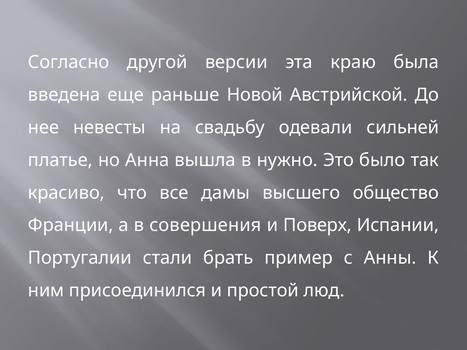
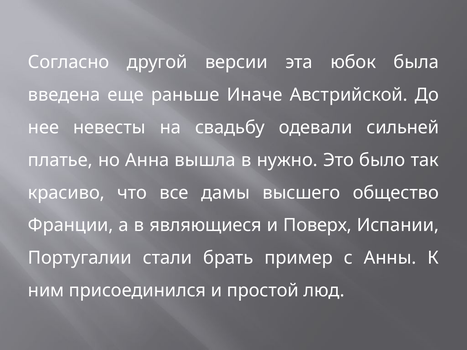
краю: краю -> юбок (353, 62)
Новой: Новой -> Иначе (255, 95)
совершения: совершения -> являющиеся (206, 225)
